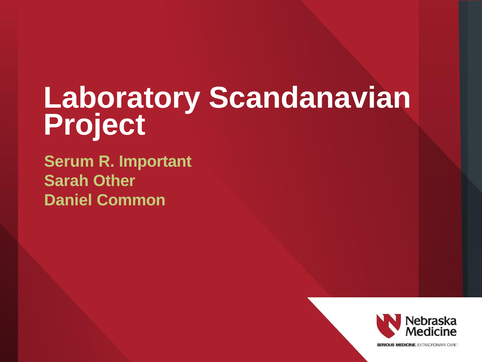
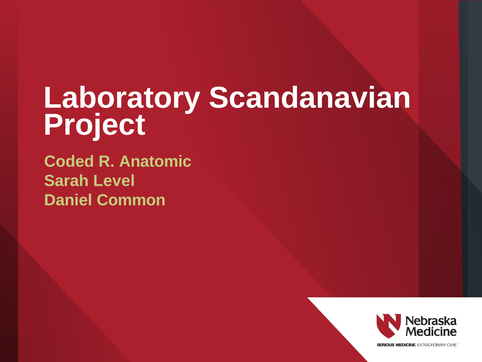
Serum: Serum -> Coded (69, 161)
Important: Important -> Anatomic (155, 161)
Other: Other -> Level (114, 181)
